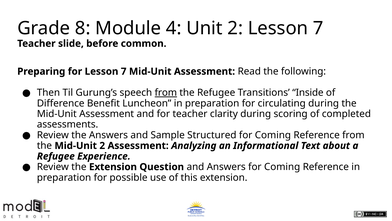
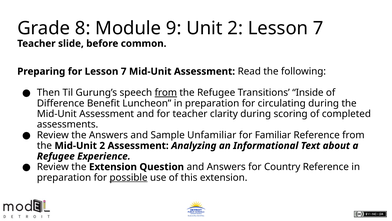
4: 4 -> 9 (174, 28)
Structured: Structured -> Unfamiliar (212, 135)
Coming: Coming -> Familiar (273, 135)
Answers for Coming: Coming -> Country (282, 167)
possible underline: none -> present (129, 177)
